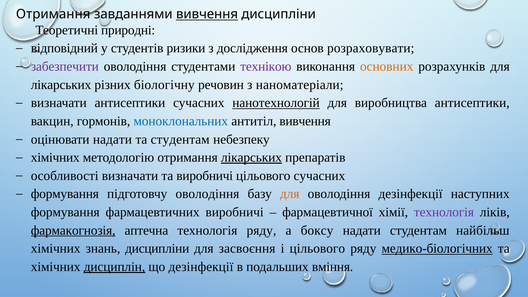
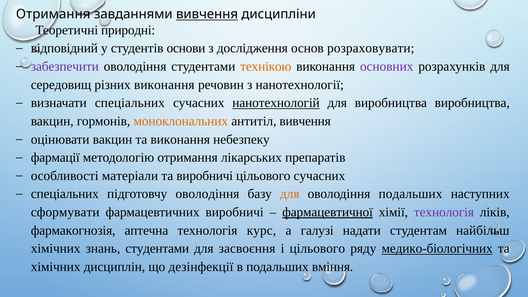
ризики: ризики -> основи (186, 48)
технікою colour: purple -> orange (266, 66)
основних colour: orange -> purple (387, 66)
лікарських: лікарських -> середовищ (61, 85)
різних біологічну: біологічну -> виконання (164, 85)
наноматеріали: наноматеріали -> нанотехнології (300, 85)
визначати антисептики: антисептики -> спеціальних (130, 103)
виробництва антисептики: антисептики -> виробництва (472, 103)
моноклональних colour: blue -> orange (181, 121)
оцінювати надати: надати -> вакцин (113, 139)
та студентам: студентам -> виконання (180, 139)
хімічних: хімічних -> фармації (55, 158)
лікарських underline: present -> none (251, 158)
особливості визначати: визначати -> матеріали (130, 176)
формування: формування -> спеціальних (65, 194)
оволодіння дезінфекції: дезінфекції -> подальших (410, 194)
формування: формування -> сформувати (65, 212)
фармацевтичної underline: none -> present (328, 212)
фармакогнозія underline: present -> none (73, 230)
технологія ряду: ряду -> курс (261, 230)
боксу: боксу -> галузі (317, 230)
знань дисципліни: дисципліни -> студентами (157, 249)
дисциплін underline: present -> none (114, 267)
